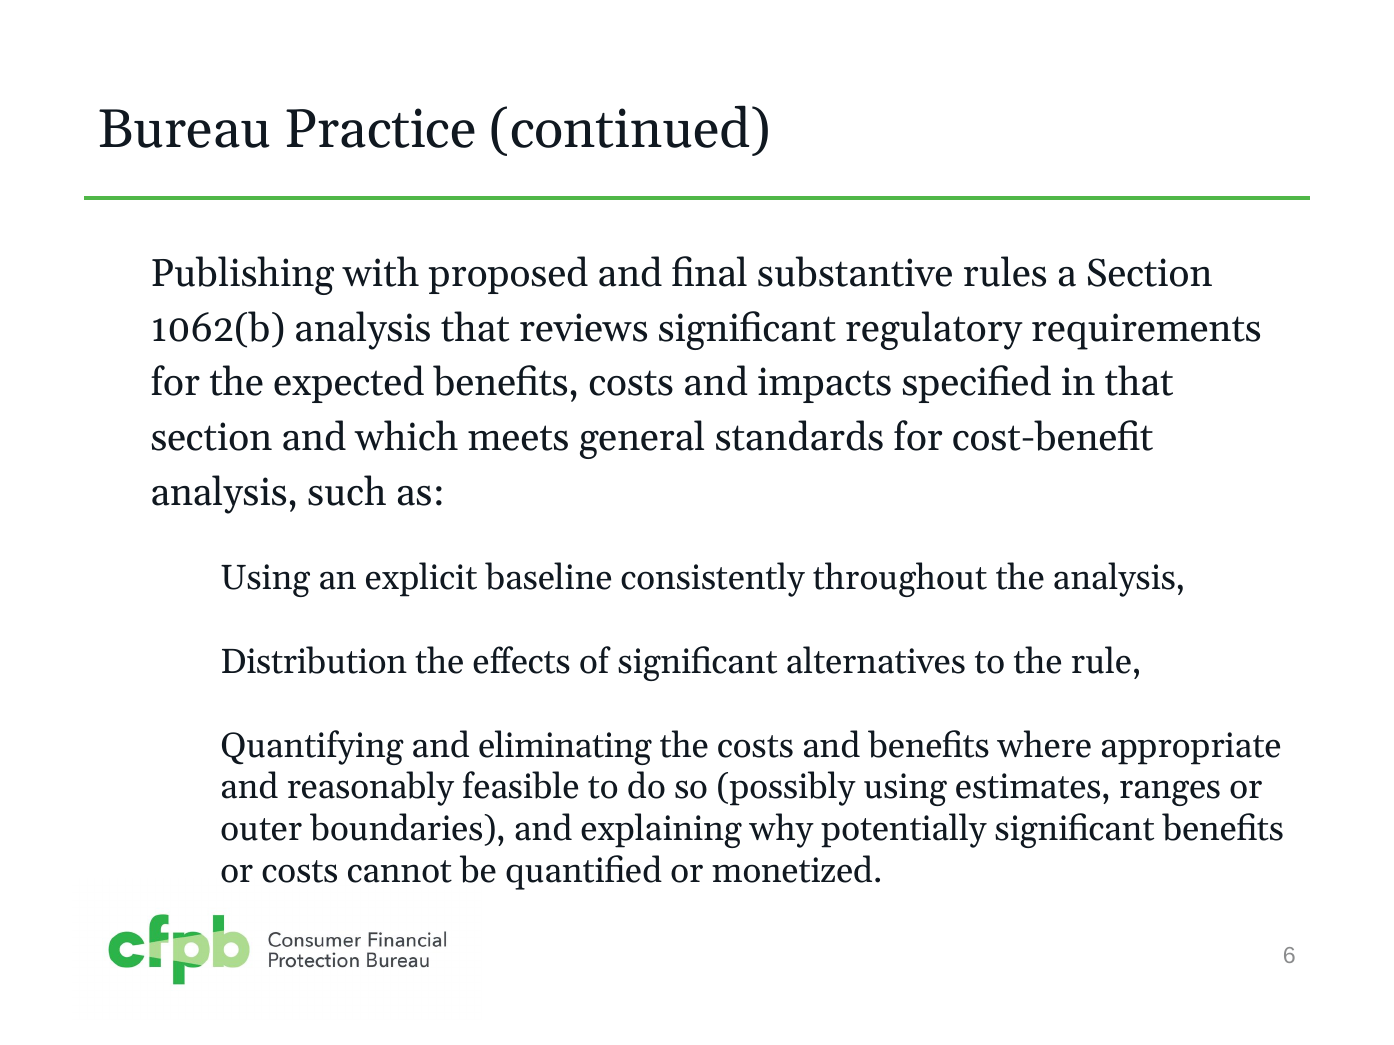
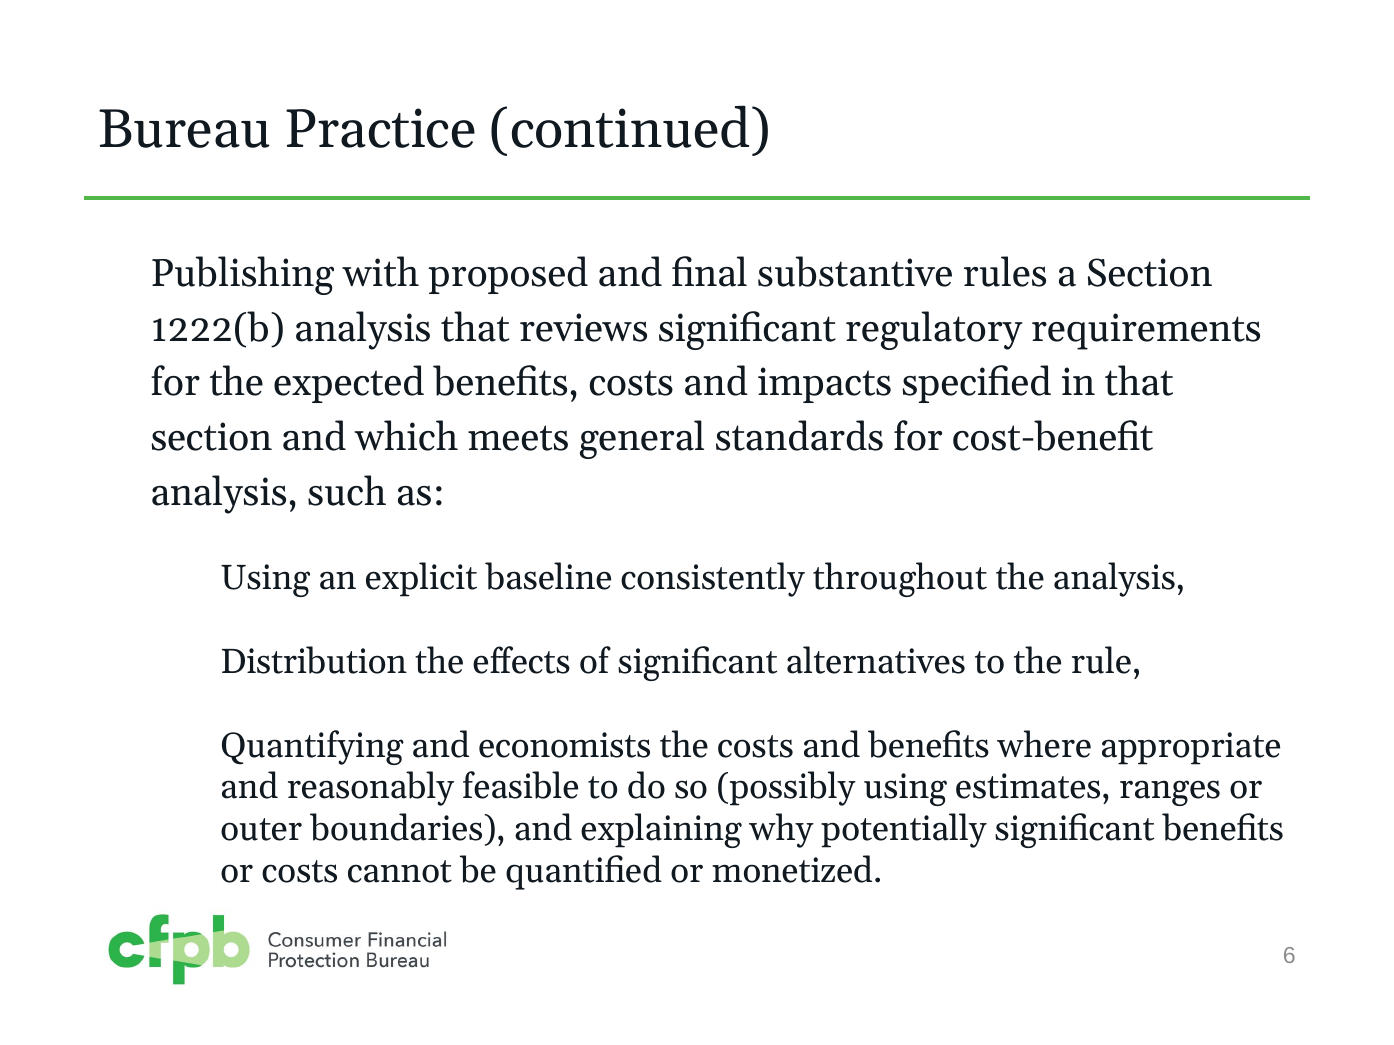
1062(b: 1062(b -> 1222(b (218, 328)
eliminating: eliminating -> economists (565, 746)
